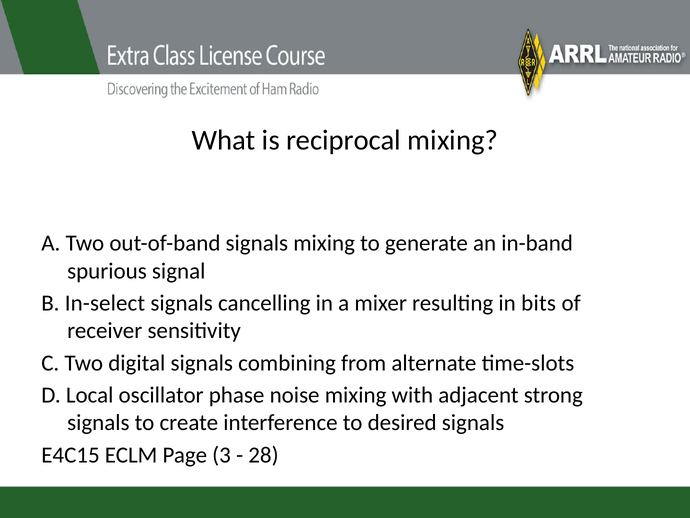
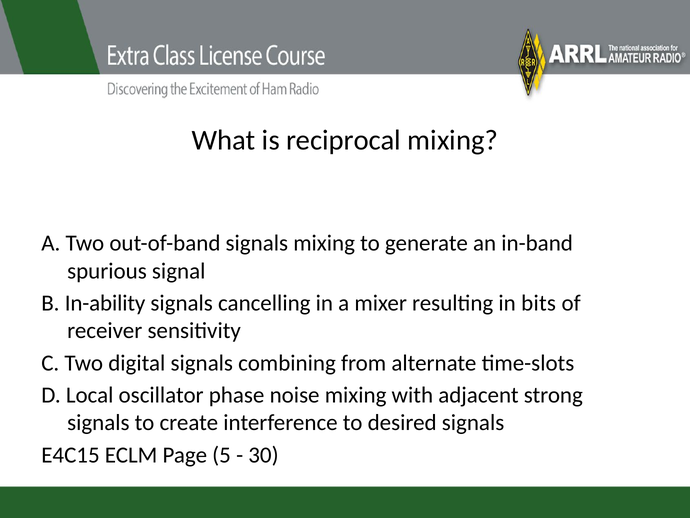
In-select: In-select -> In-ability (105, 303)
3: 3 -> 5 (222, 455)
28: 28 -> 30 (263, 455)
